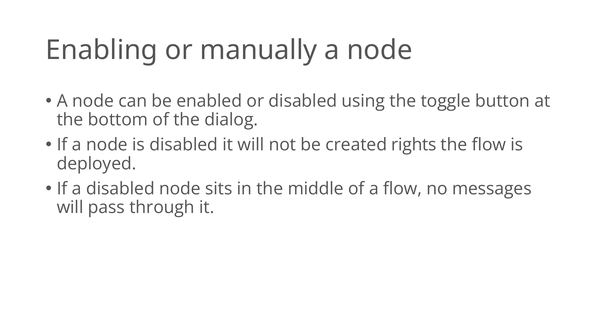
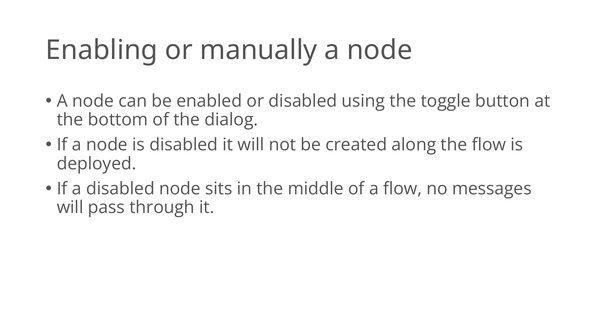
rights: rights -> along (414, 145)
